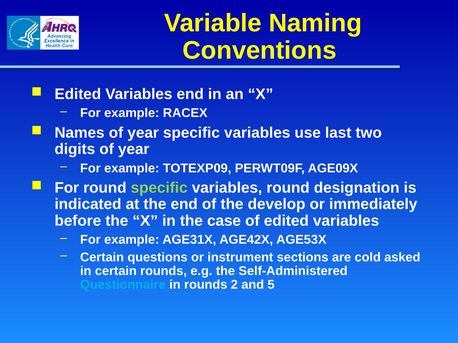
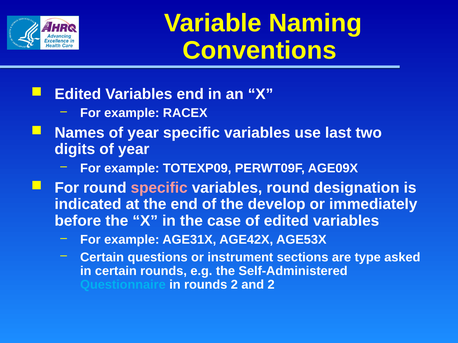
specific colour: light green -> pink (159, 188)
cold: cold -> type (368, 258)
and 5: 5 -> 2 (271, 285)
